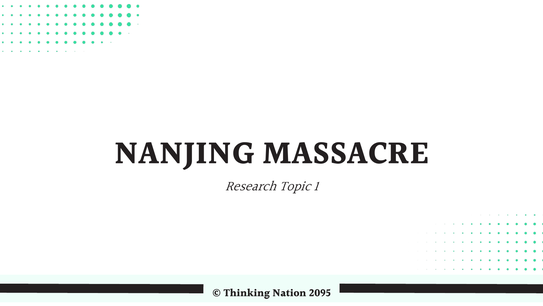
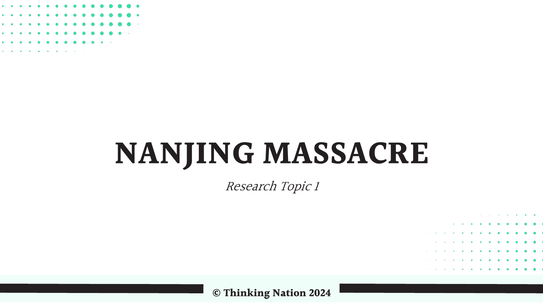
2095: 2095 -> 2024 (320, 293)
